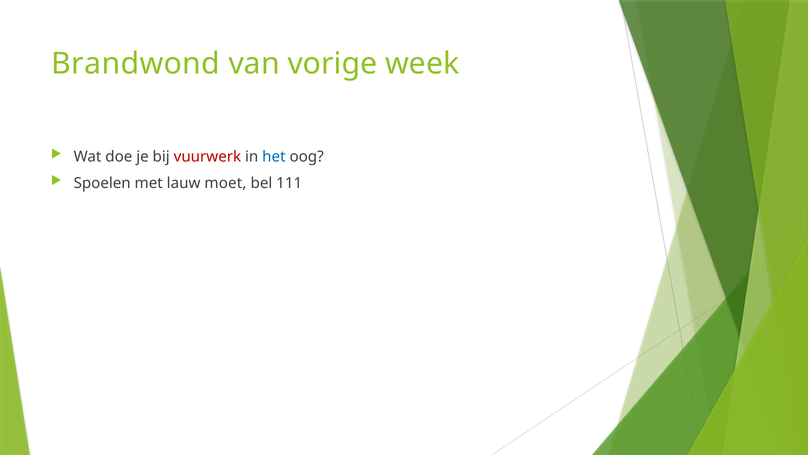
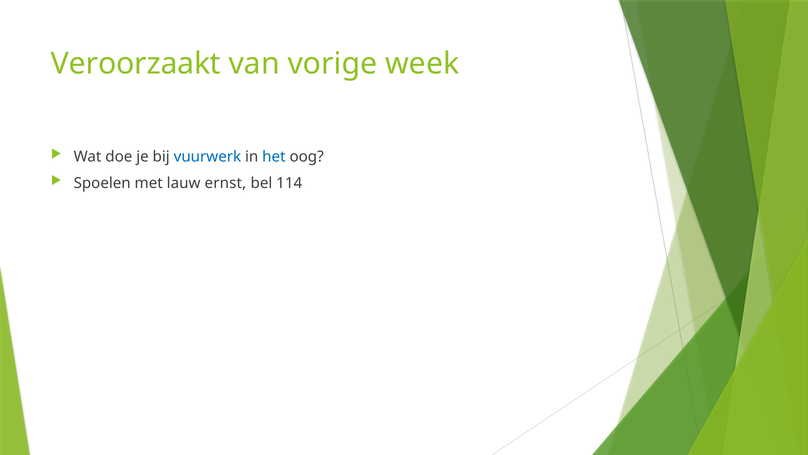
Brandwond: Brandwond -> Veroorzaakt (136, 64)
vuurwerk colour: red -> blue (207, 156)
moet: moet -> ernst (225, 183)
111: 111 -> 114 (289, 183)
